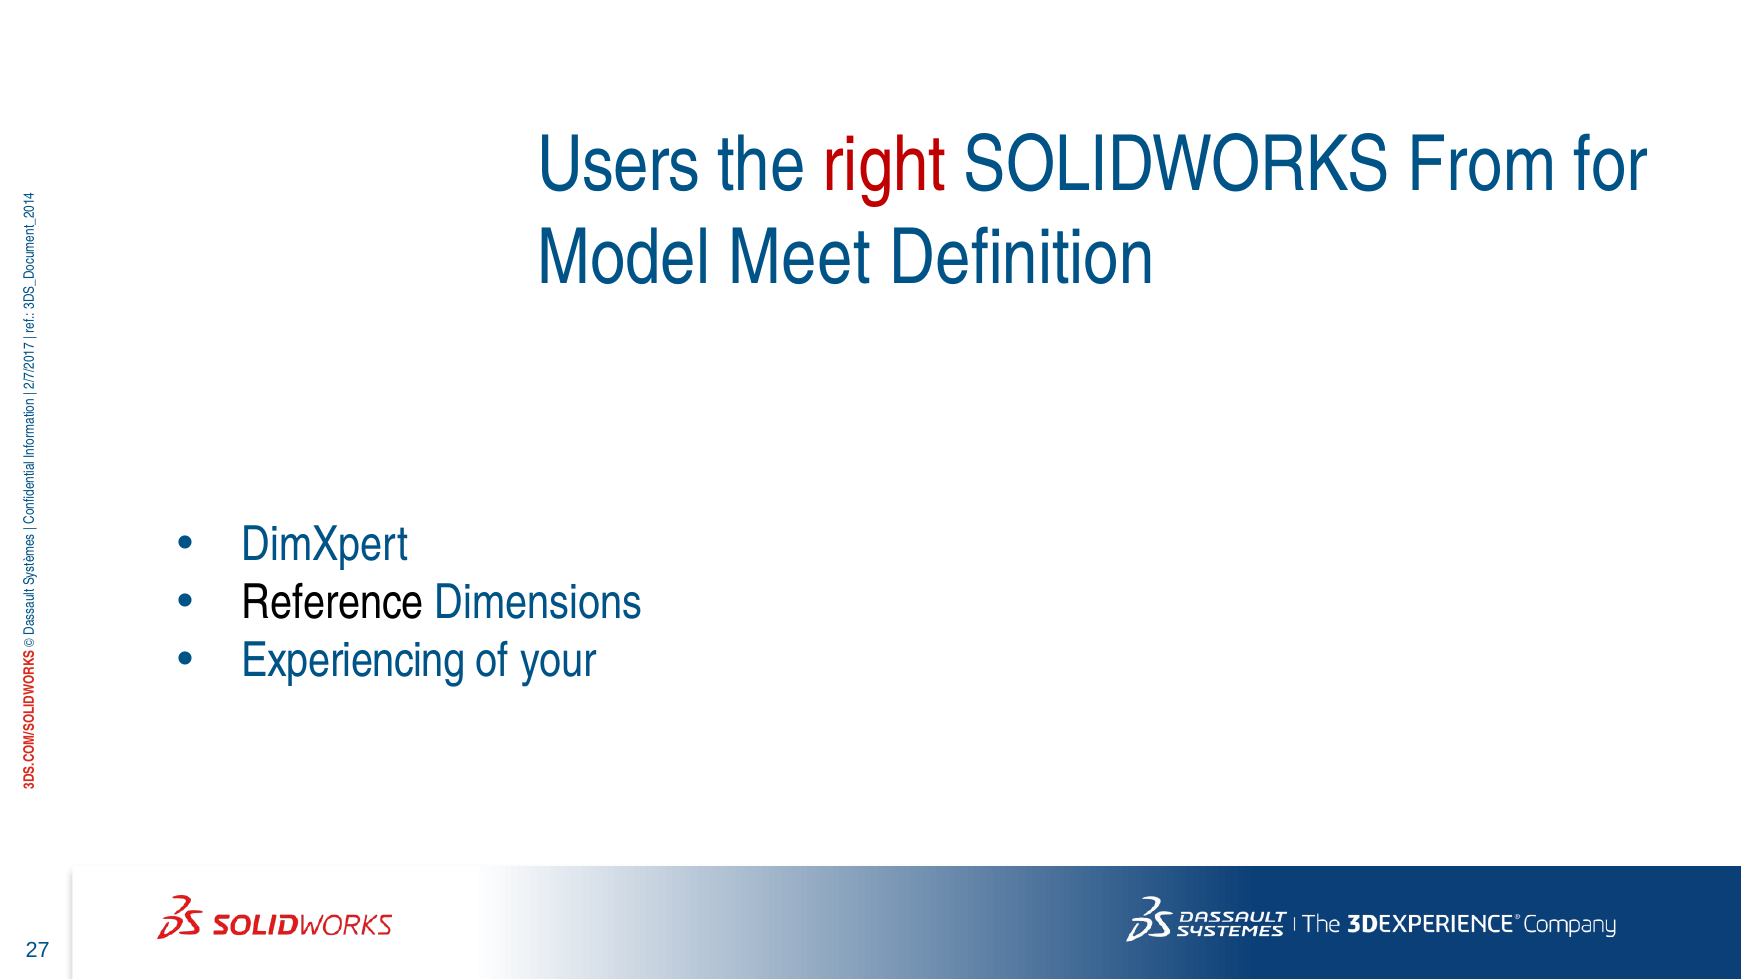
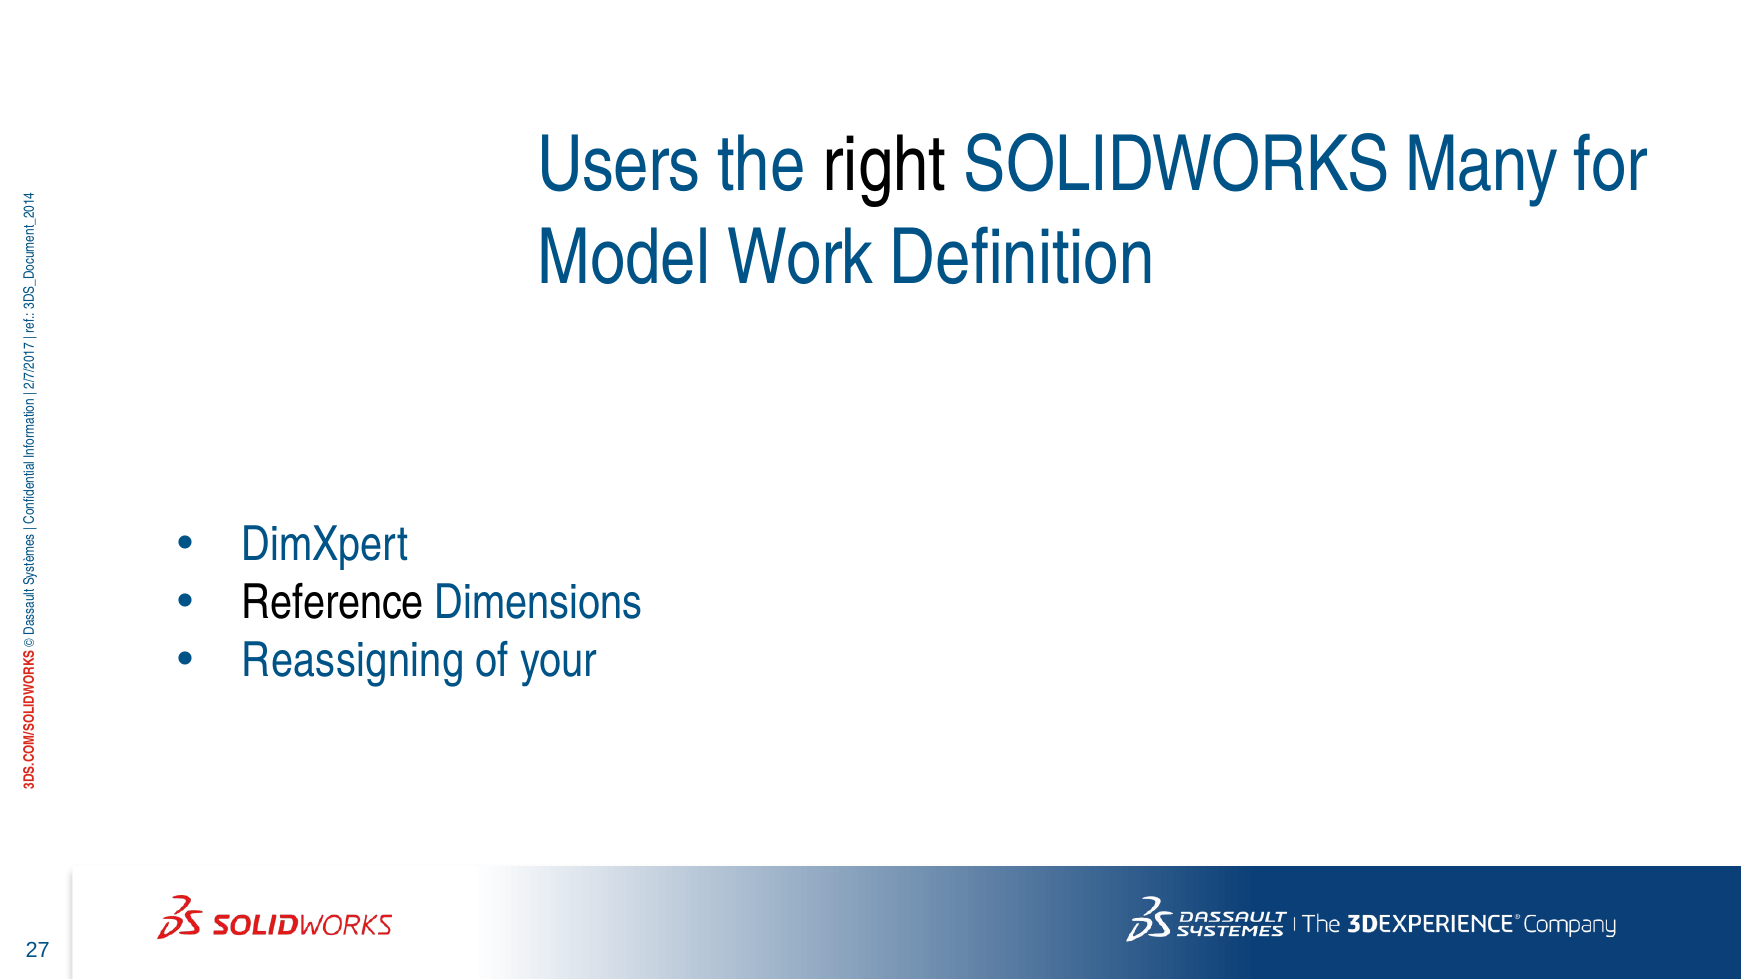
right colour: red -> black (885, 165)
From: From -> Many (1482, 165)
Meet: Meet -> Work (801, 258)
Experiencing: Experiencing -> Reassigning (353, 661)
